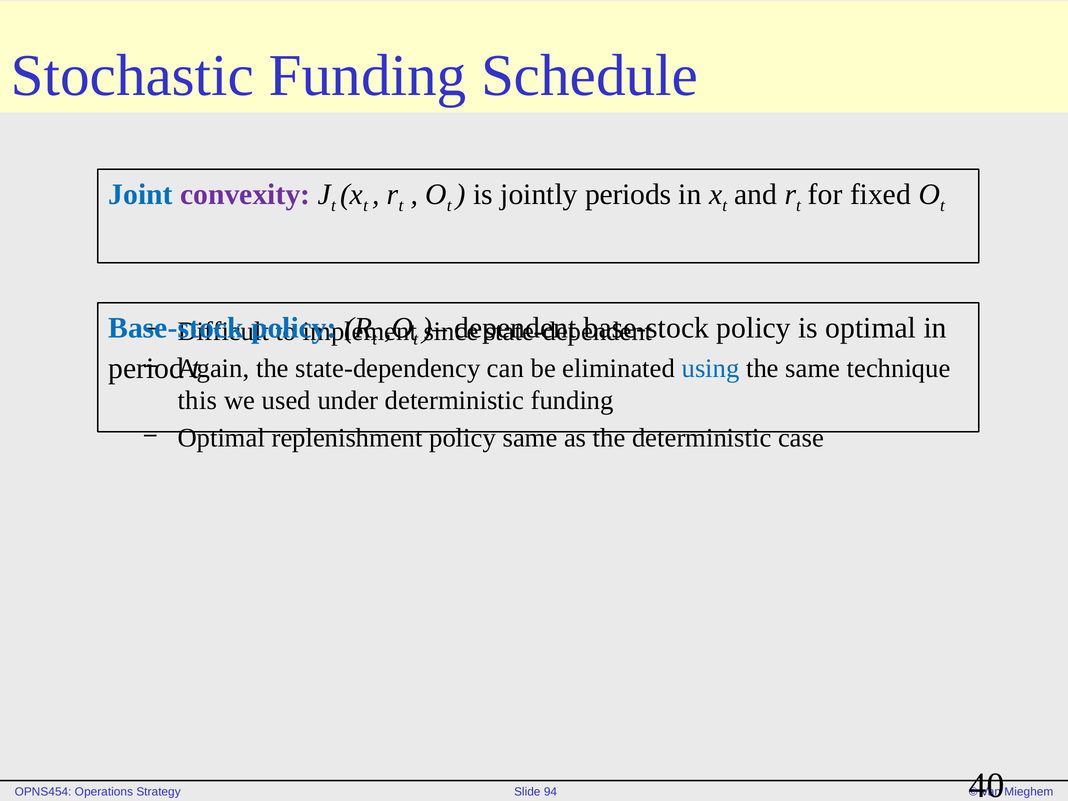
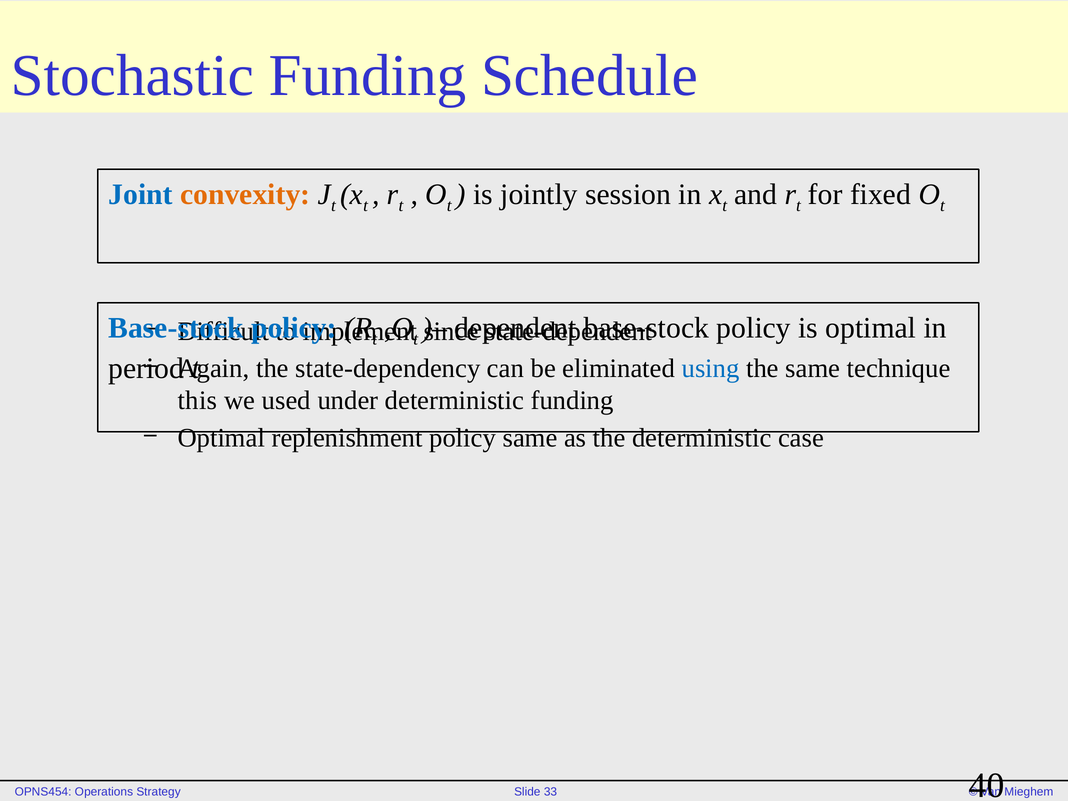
convexity colour: purple -> orange (245, 194)
periods: periods -> session (628, 194)
94: 94 -> 33 (550, 792)
